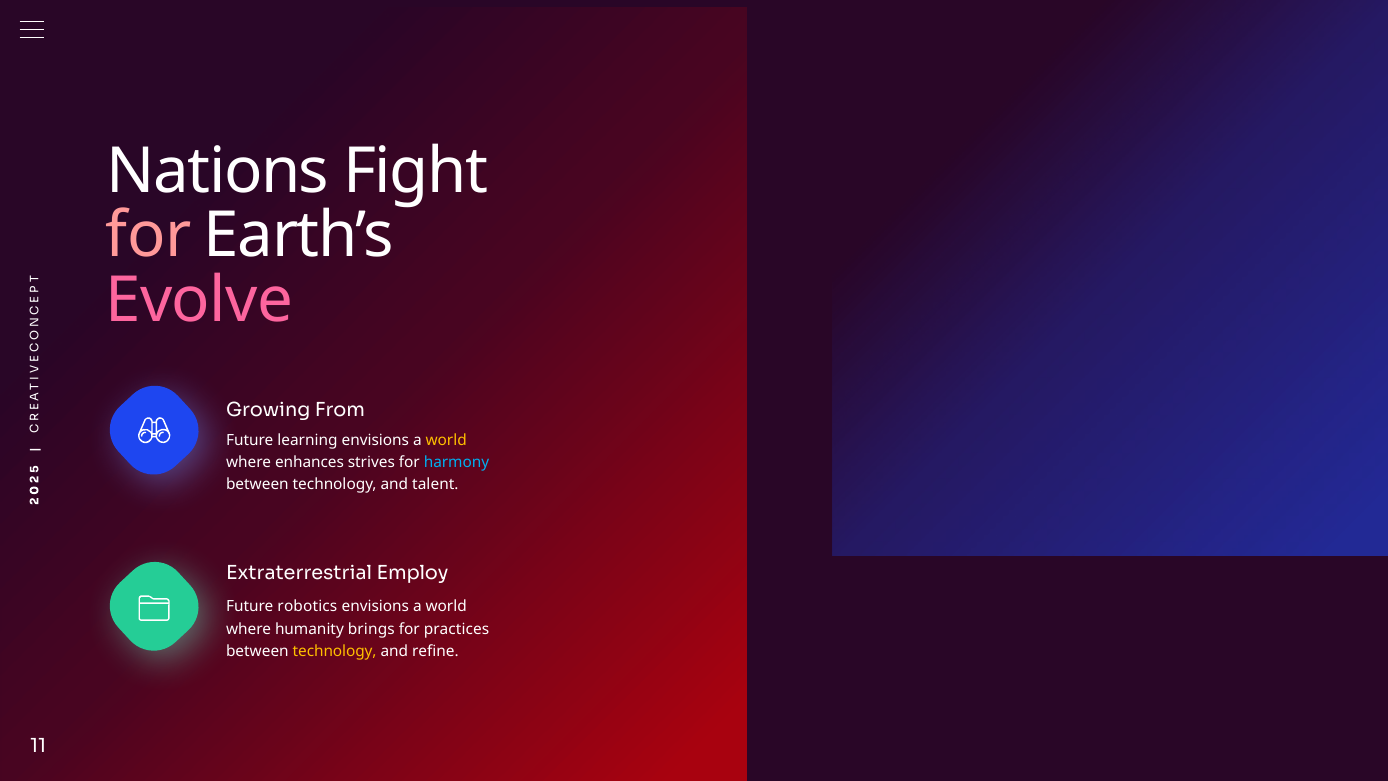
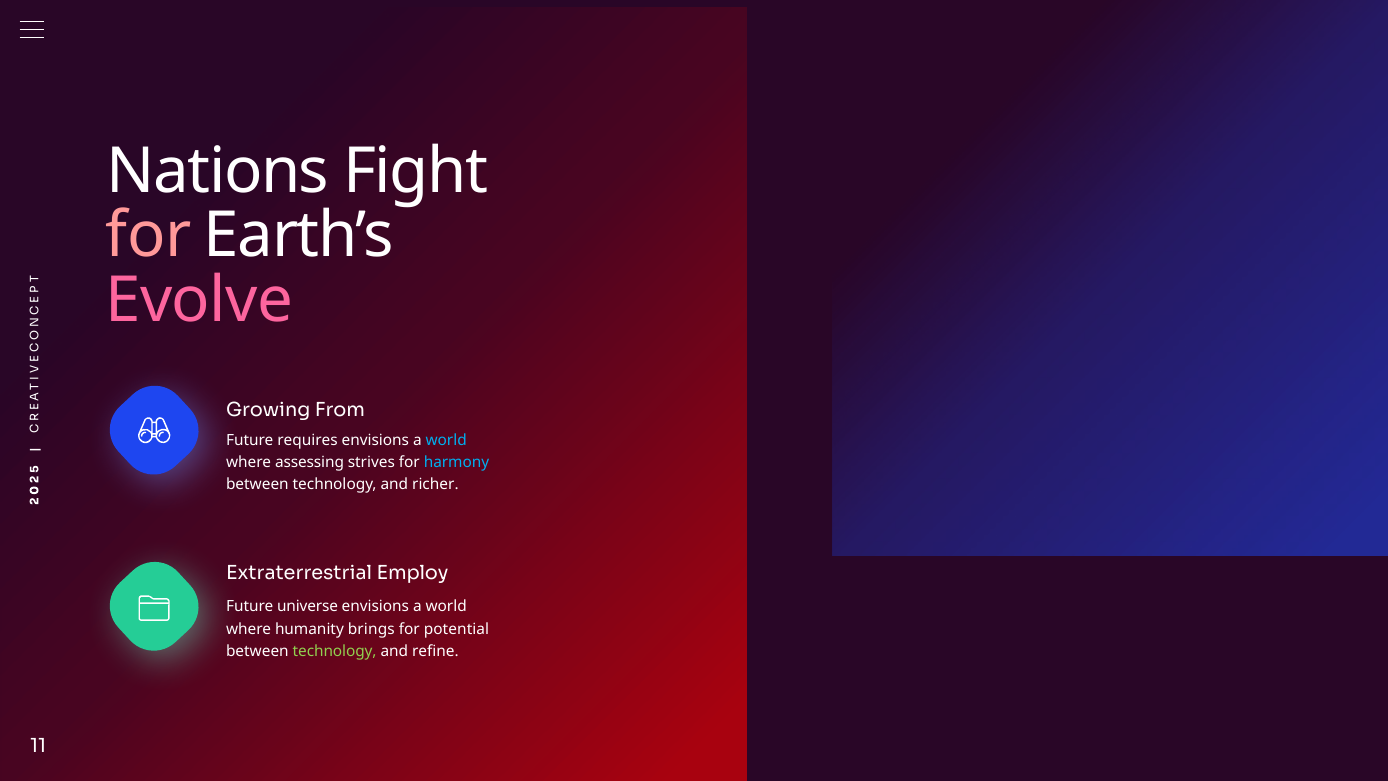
learning: learning -> requires (308, 440)
world colour: yellow -> light blue (446, 440)
enhances: enhances -> assessing (310, 462)
talent: talent -> richer (435, 484)
robotics: robotics -> universe (308, 607)
practices: practices -> potential (456, 629)
technology colour: yellow -> light green (335, 651)
